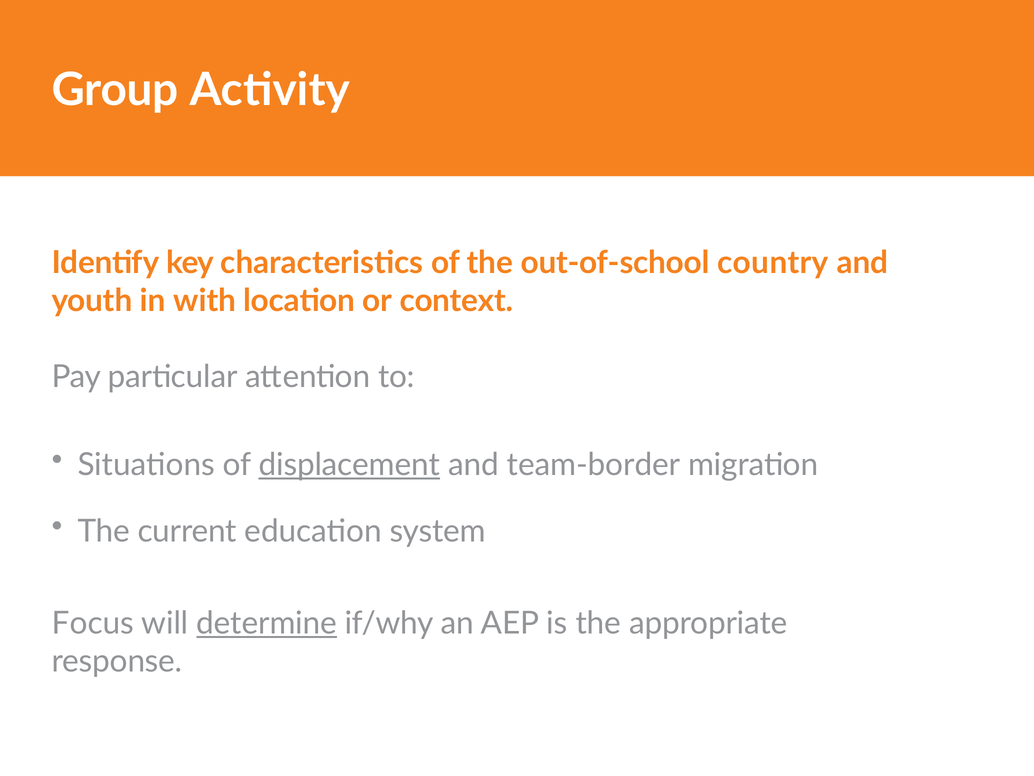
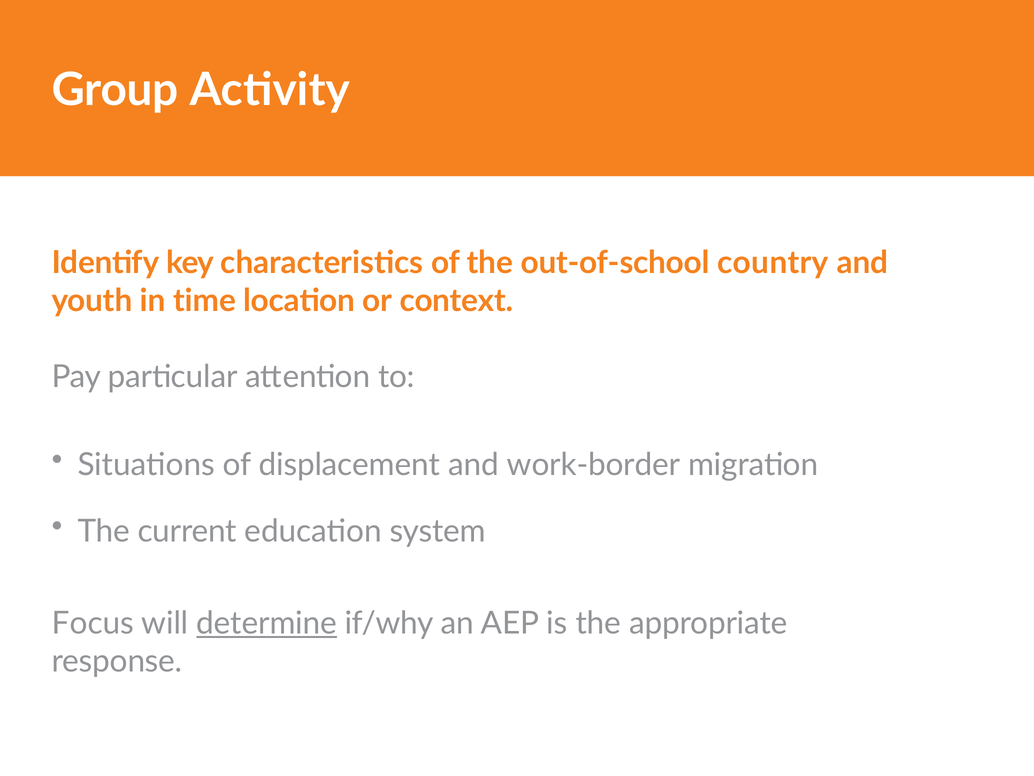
with: with -> time (205, 301)
displacement underline: present -> none (349, 465)
team-border: team-border -> work-border (594, 465)
